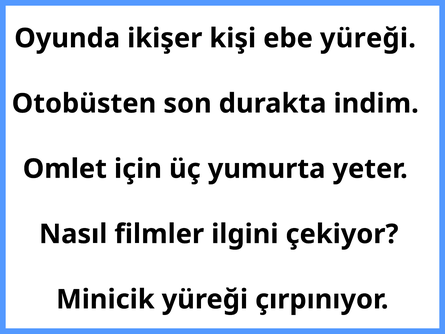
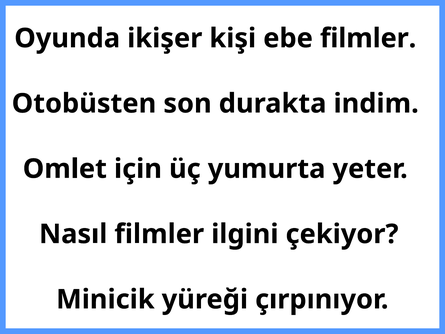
ebe yüreği: yüreği -> filmler (368, 38)
